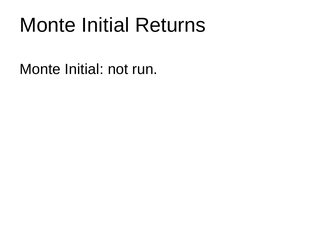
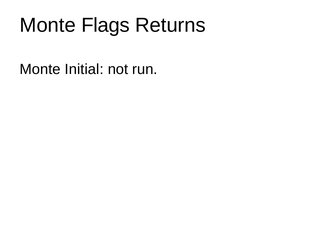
Initial: Initial -> Flags (106, 25)
